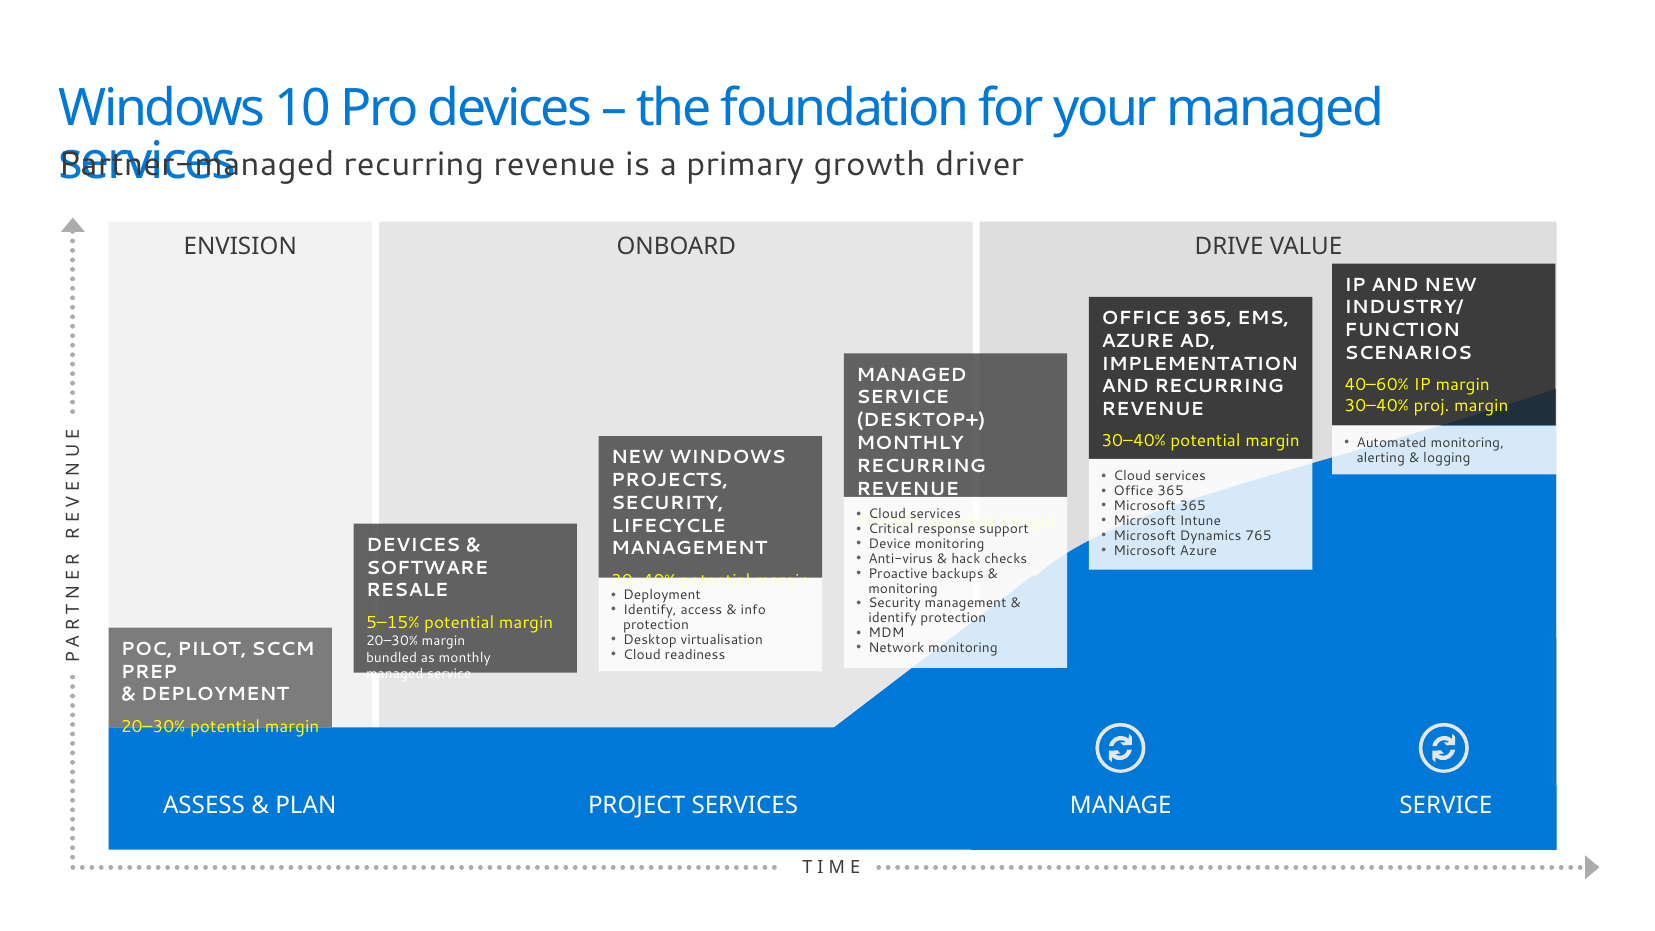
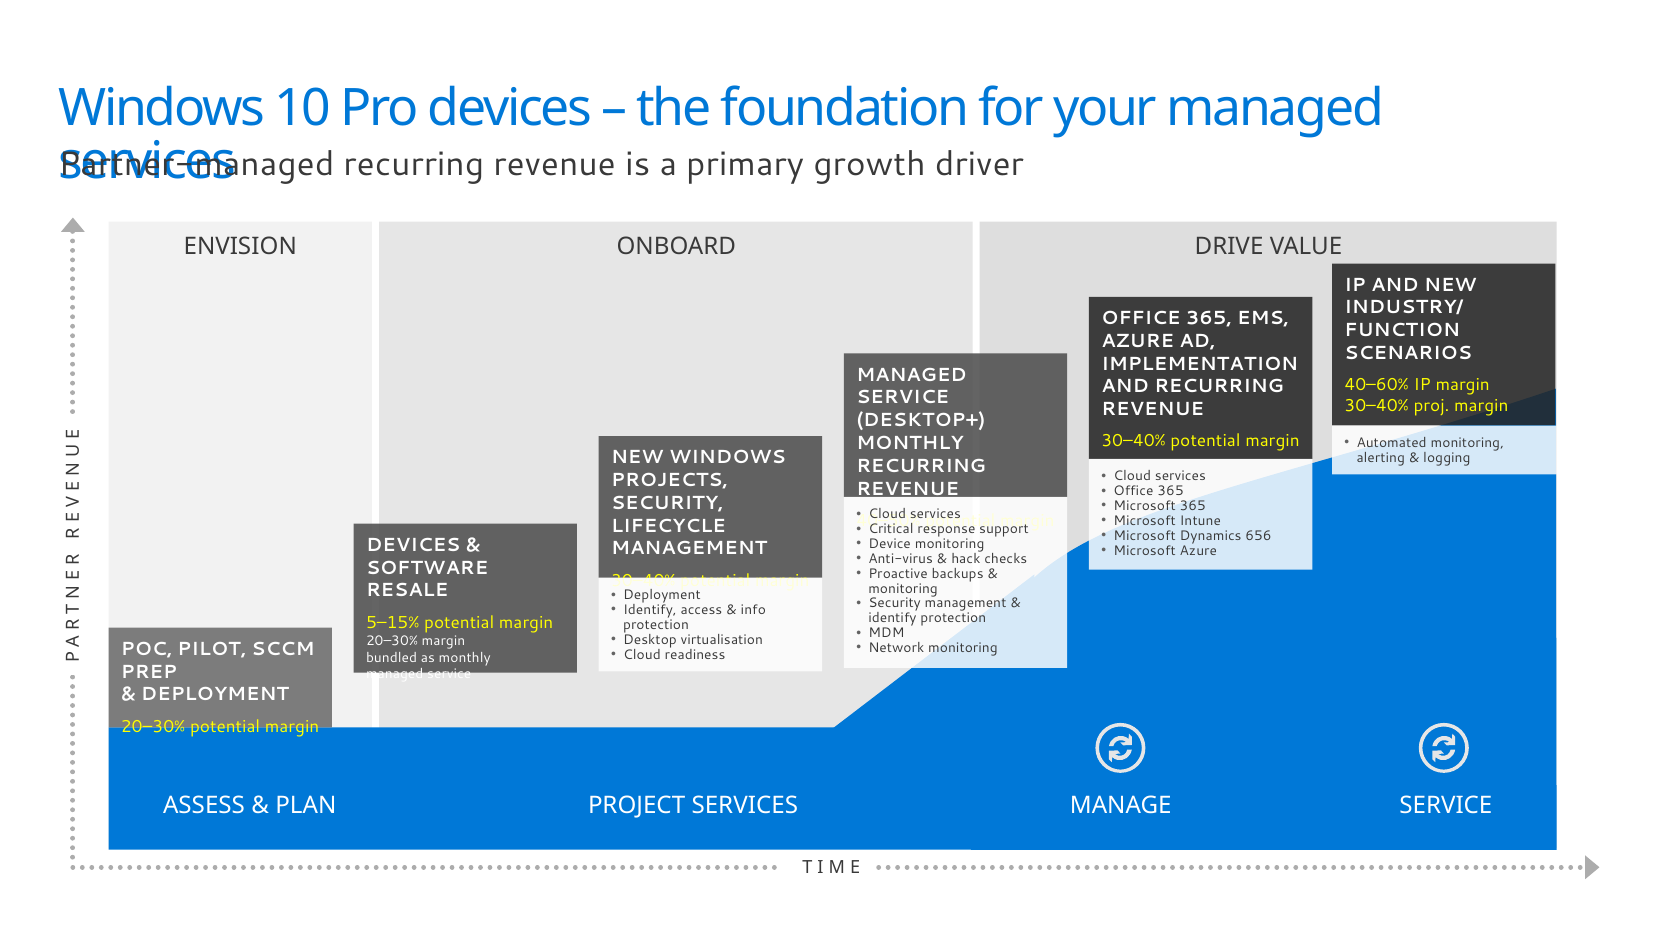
765: 765 -> 656 (1259, 536)
